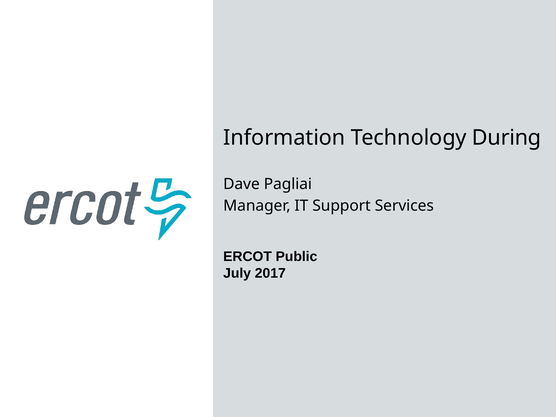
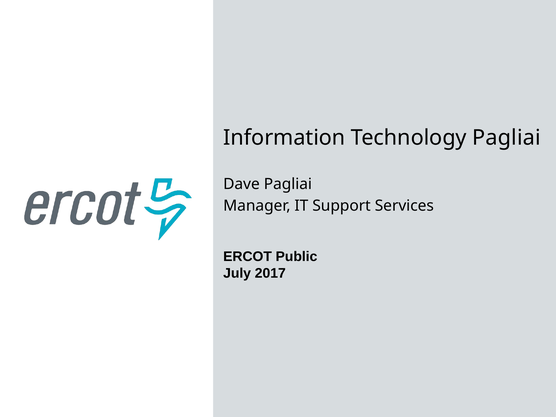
Technology During: During -> Pagliai (506, 138)
